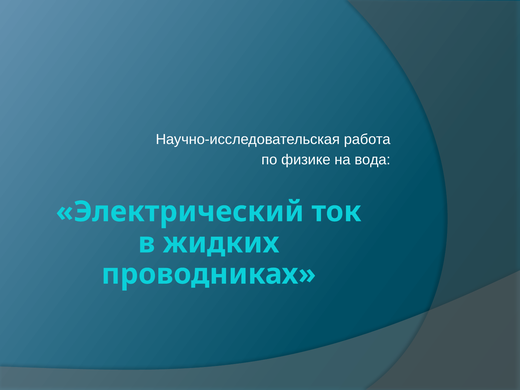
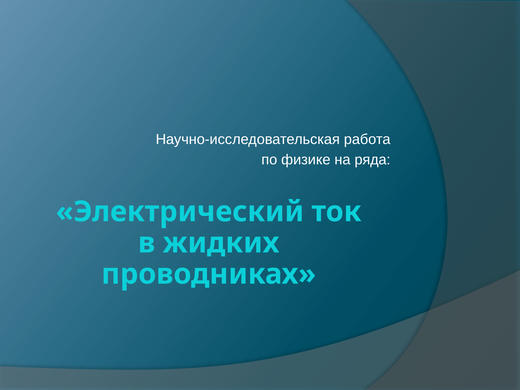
вода: вода -> ряда (372, 160)
